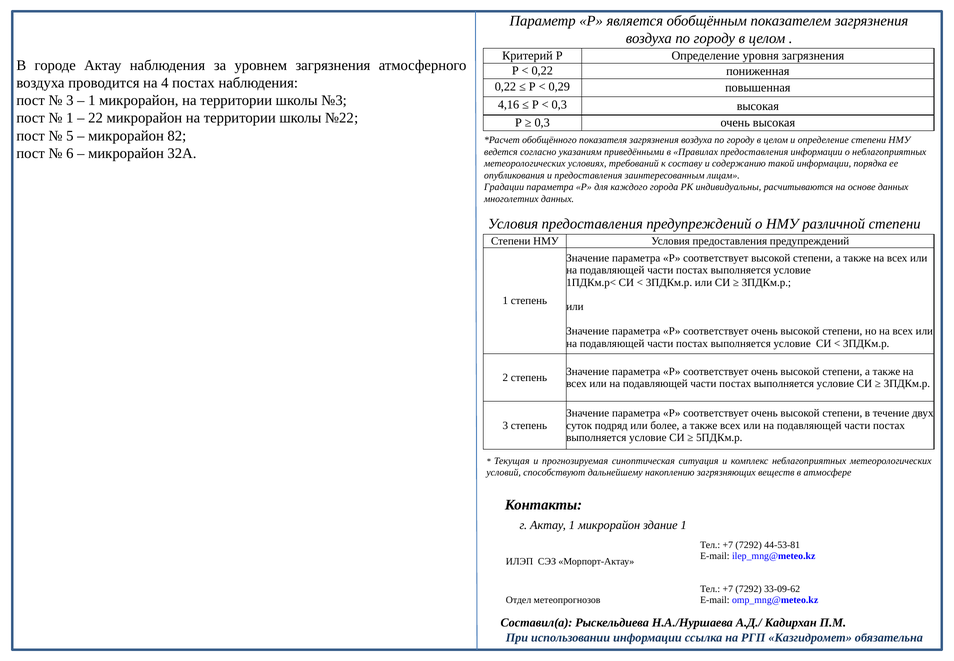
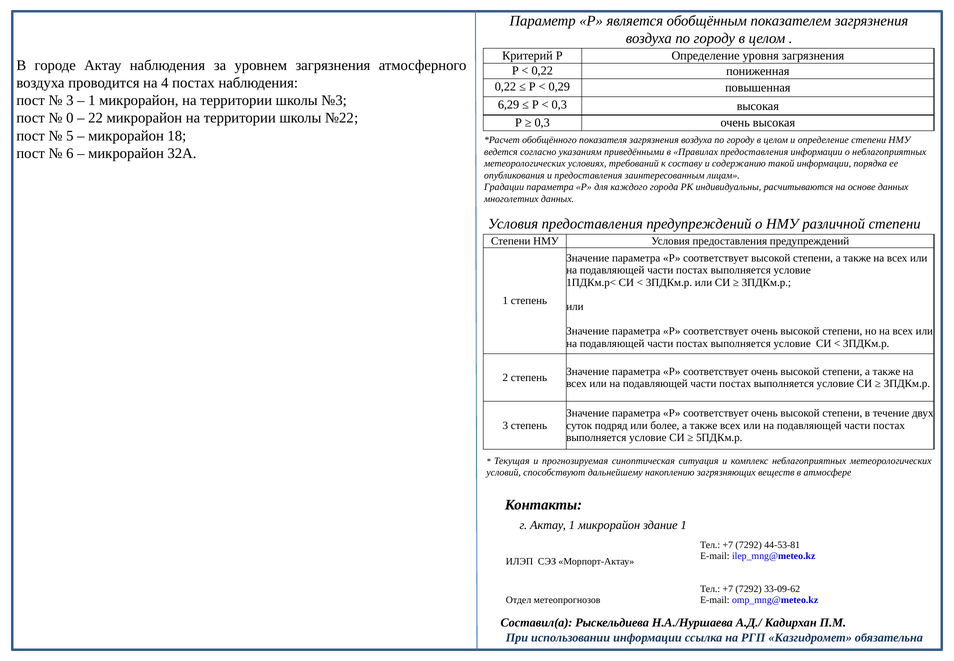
4,16: 4,16 -> 6,29 (509, 105)
1: 1 -> 0 (70, 118)
82: 82 -> 18 (177, 136)
